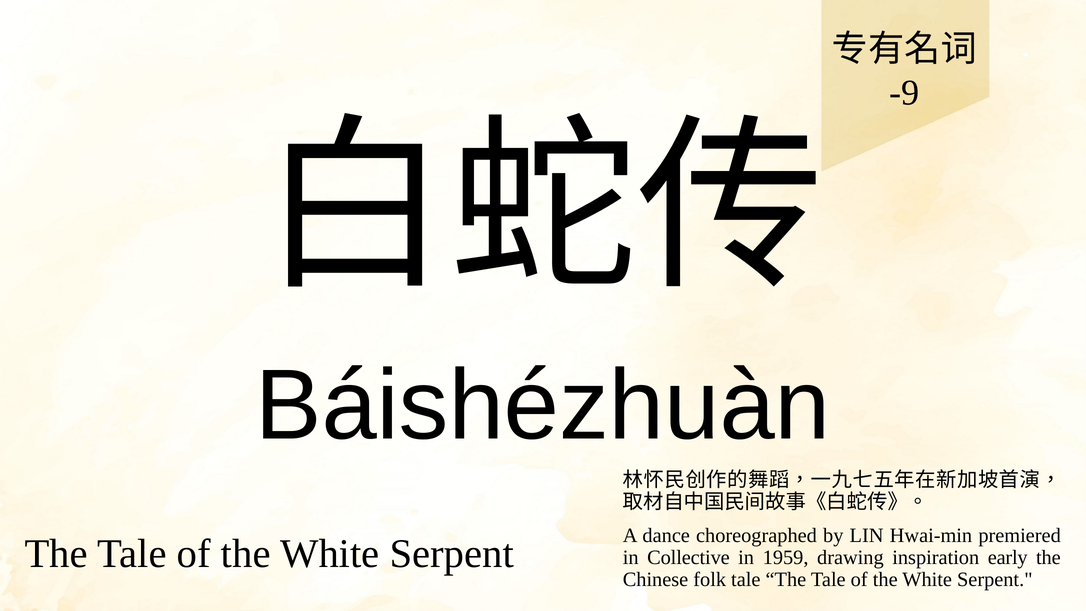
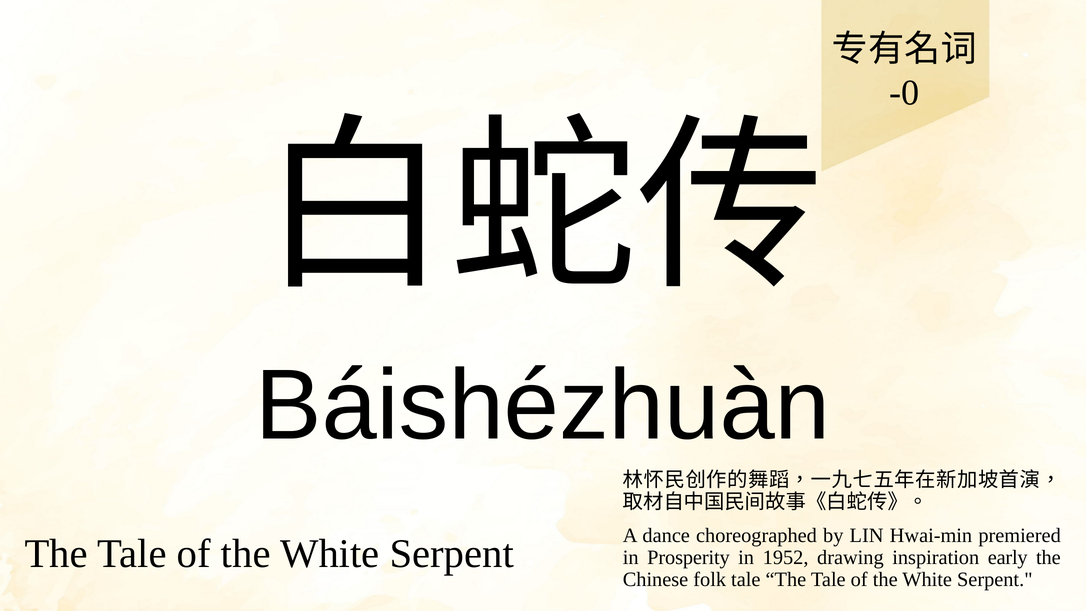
-9: -9 -> -0 (904, 93)
Collective: Collective -> Prosperity (688, 557)
1959: 1959 -> 1952 (786, 557)
